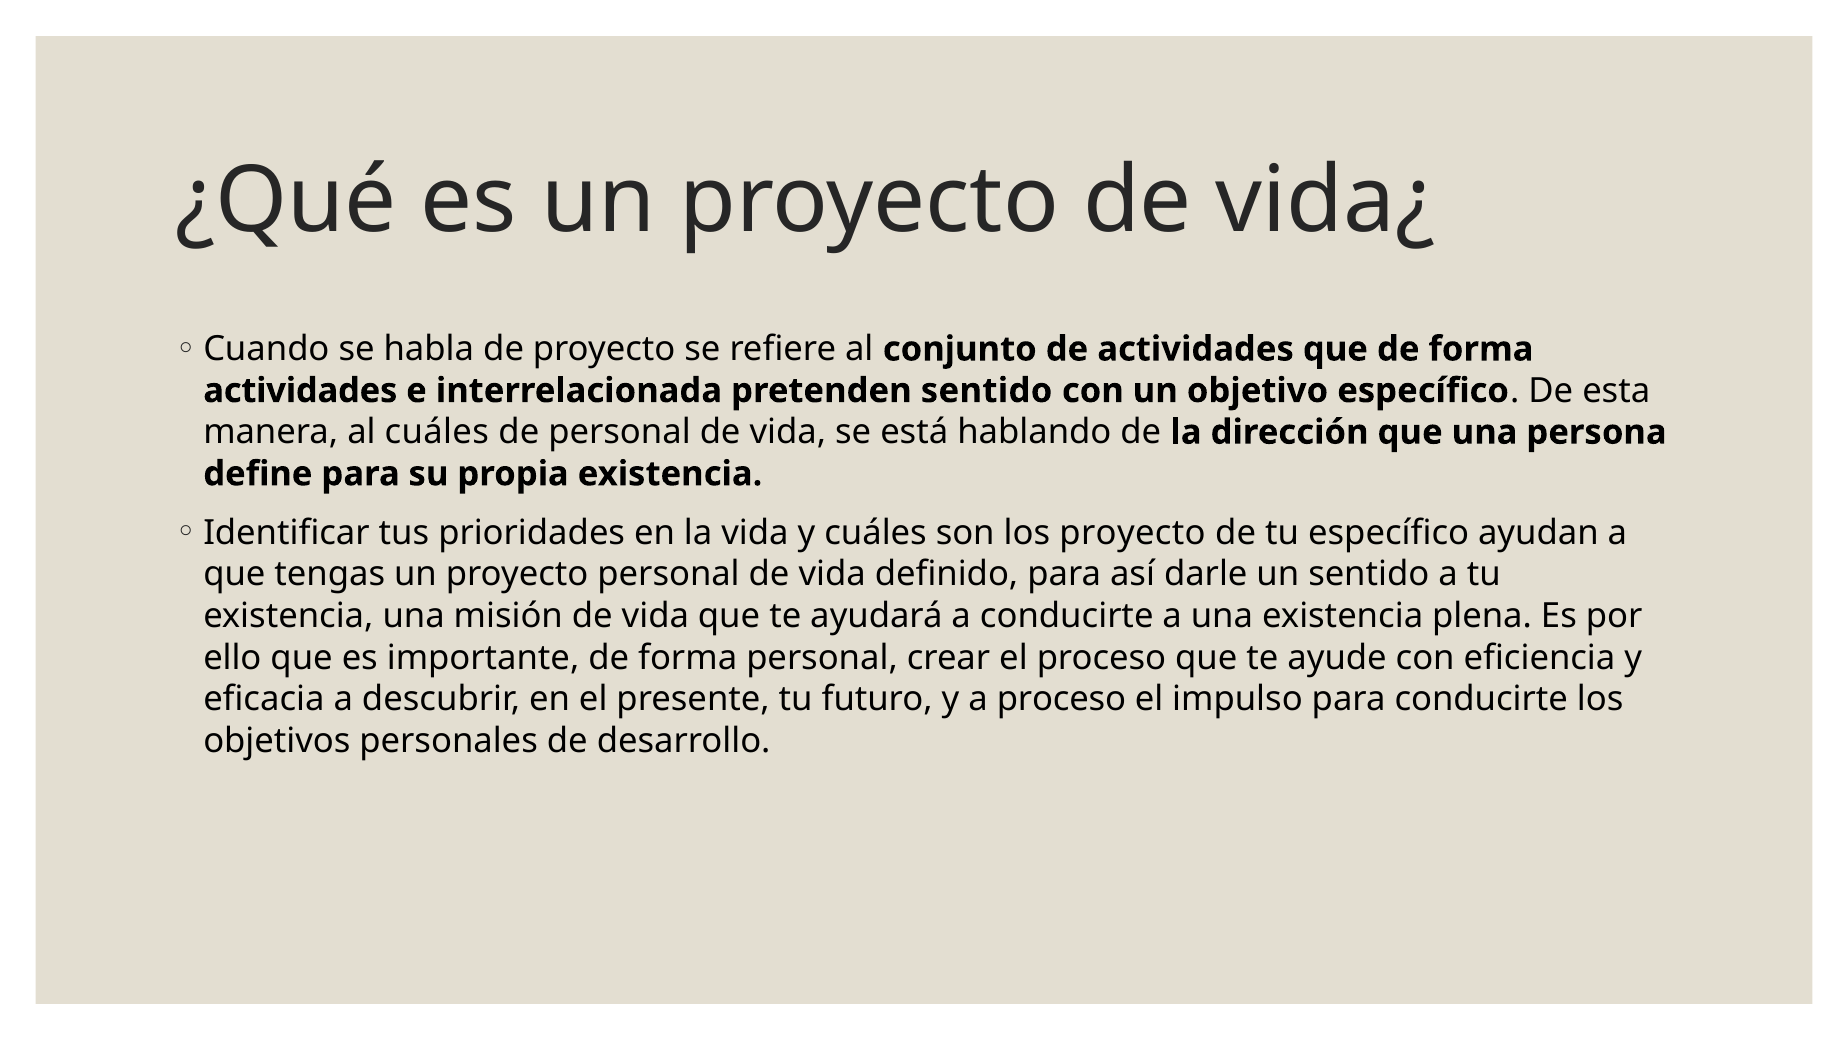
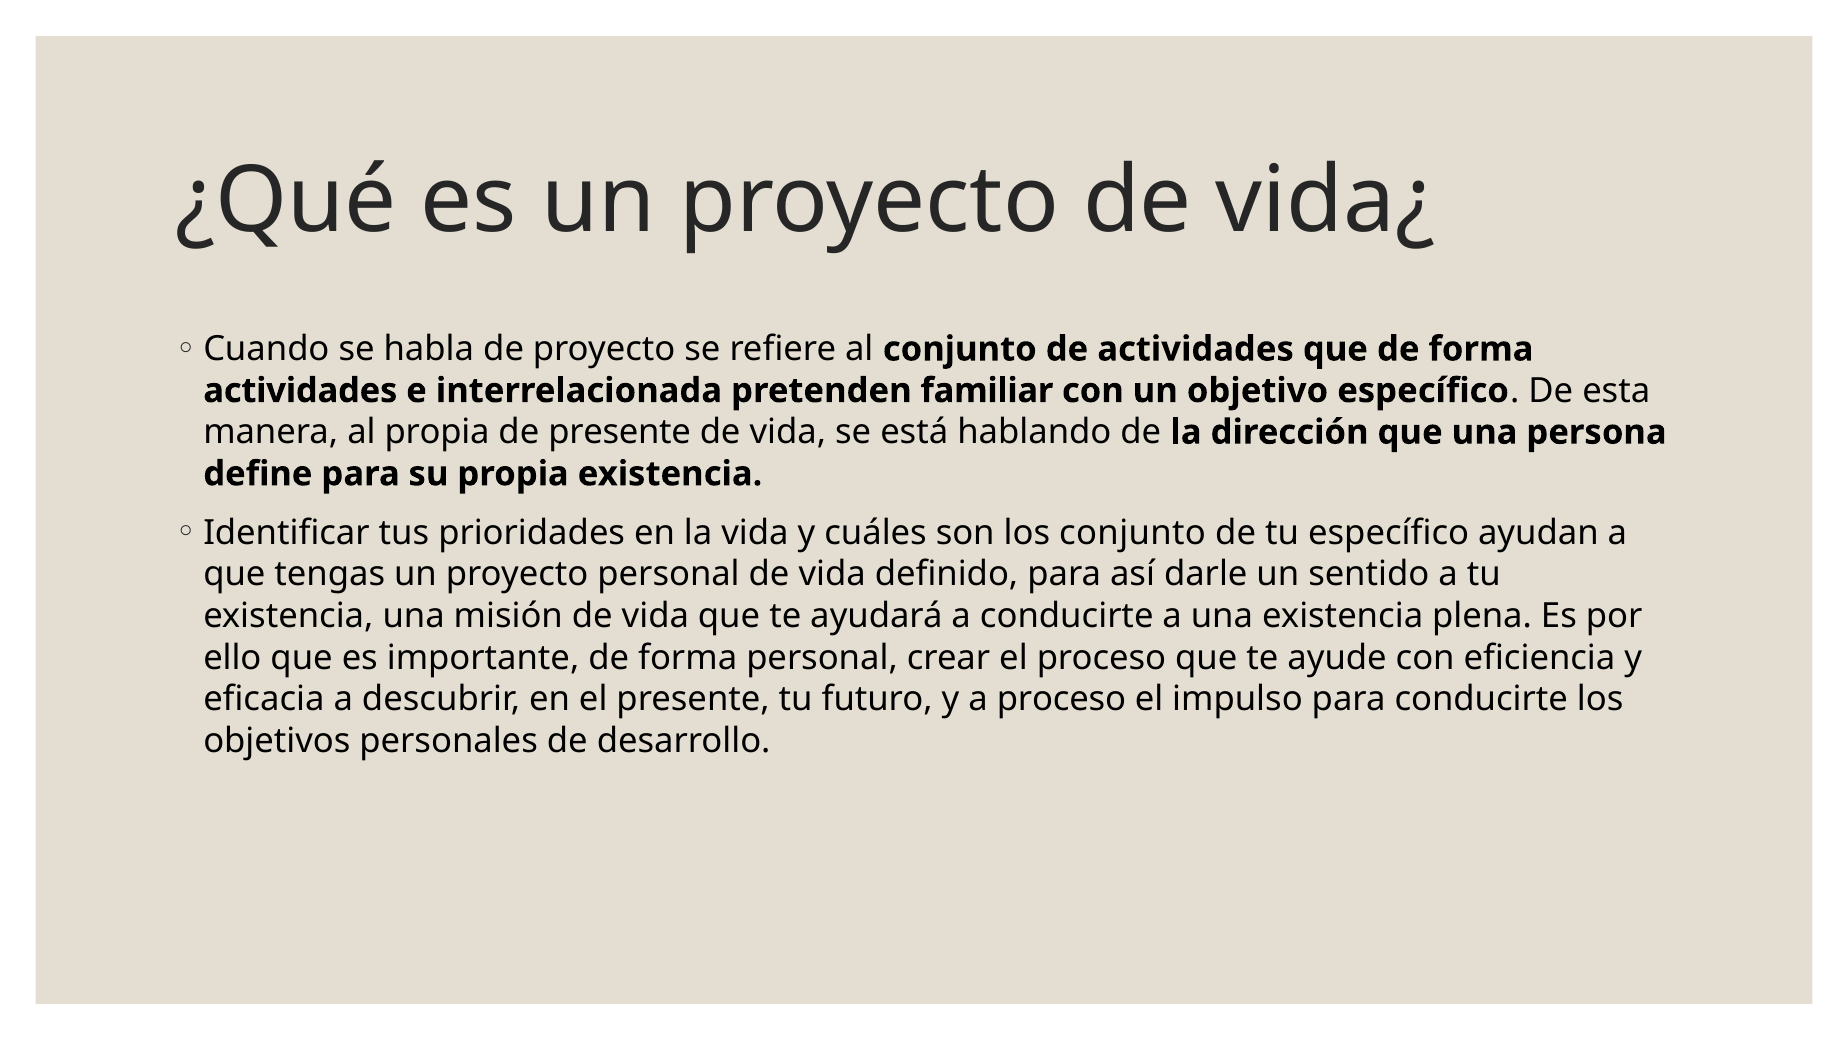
pretenden sentido: sentido -> familiar (987, 391)
al cuáles: cuáles -> propia (437, 432)
de personal: personal -> presente (620, 432)
los proyecto: proyecto -> conjunto (1133, 533)
